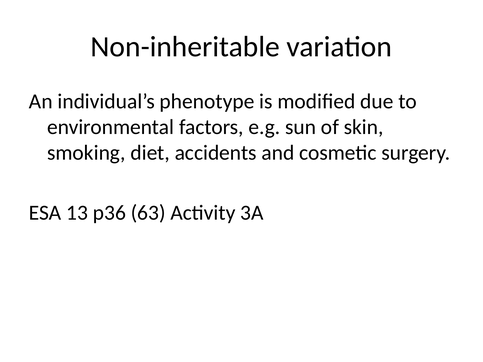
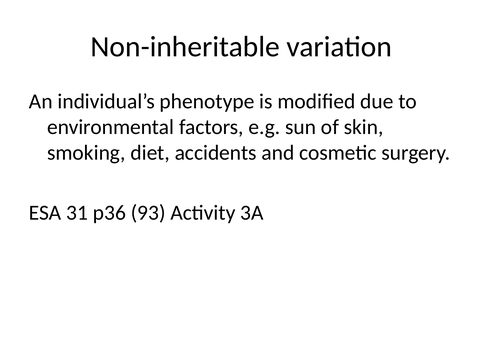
13: 13 -> 31 (77, 213)
63: 63 -> 93 (148, 213)
